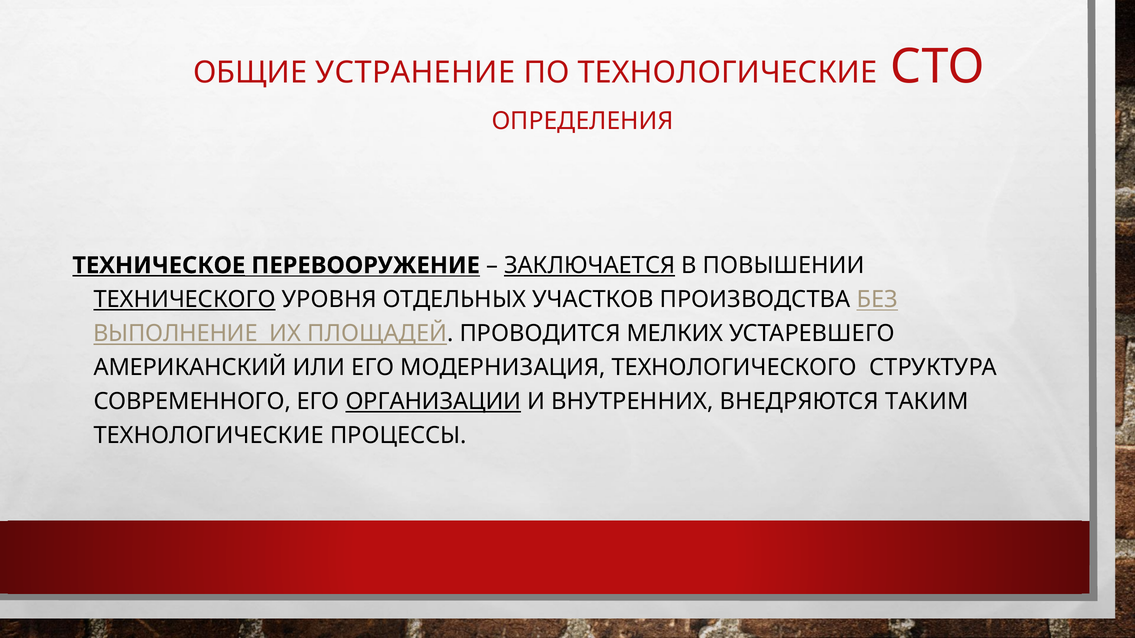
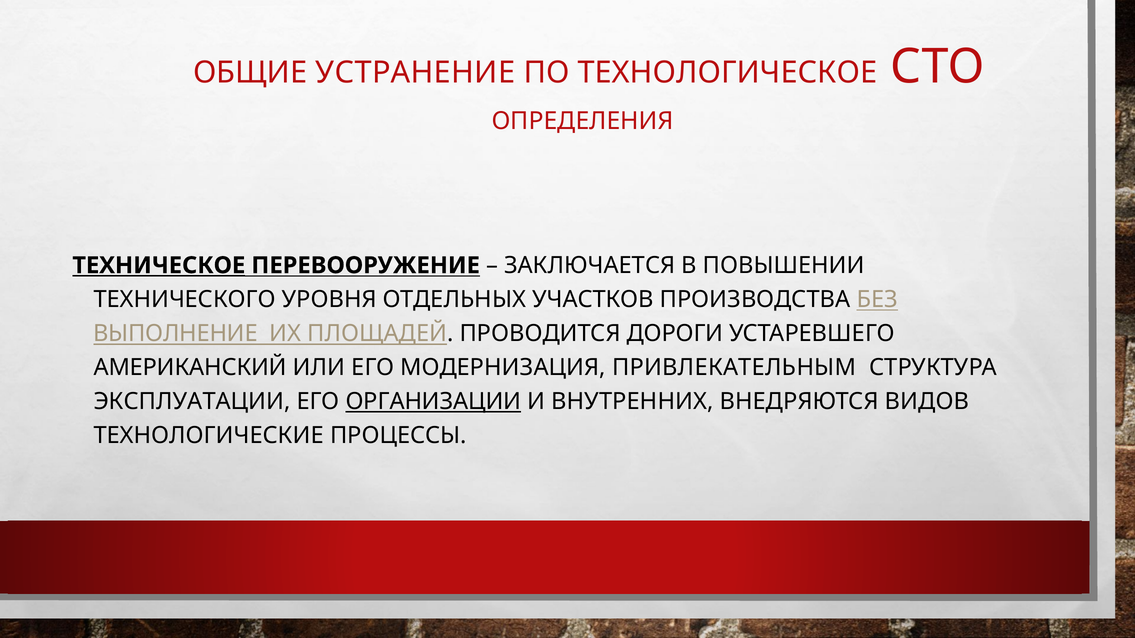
ПО ТЕХНОЛОГИЧЕСКИЕ: ТЕХНОЛОГИЧЕСКИЕ -> ТЕХНОЛОГИЧЕСКОЕ (727, 73)
ЗАКЛЮЧАЕТСЯ underline: present -> none (590, 266)
ТЕХНИЧЕСКОГО underline: present -> none (185, 300)
МЕЛКИХ: МЕЛКИХ -> ДОРОГИ (675, 334)
ТЕХНОЛОГИЧЕСКОГО: ТЕХНОЛОГИЧЕСКОГО -> ПРИВЛЕКАТЕЛЬНЫМ (734, 368)
СОВРЕМЕННОГО: СОВРЕМЕННОГО -> ЭКСПЛУАТАЦИИ (192, 402)
ТАКИМ: ТАКИМ -> ВИДОВ (927, 402)
